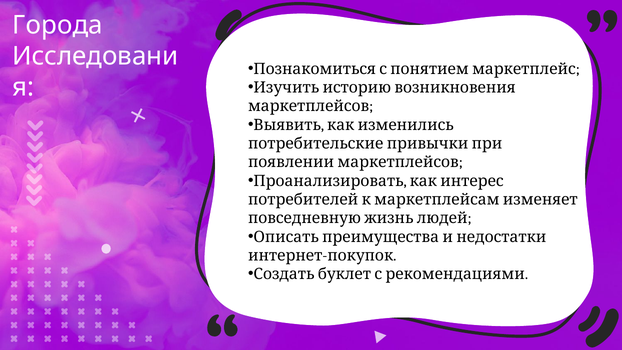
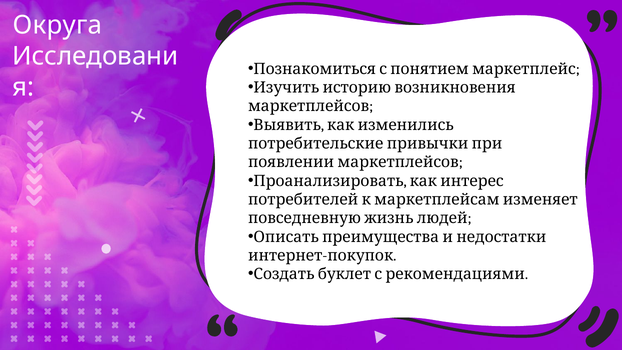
Города: Города -> Округа (58, 25)
